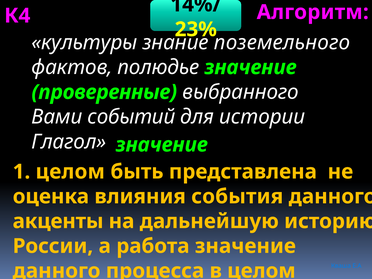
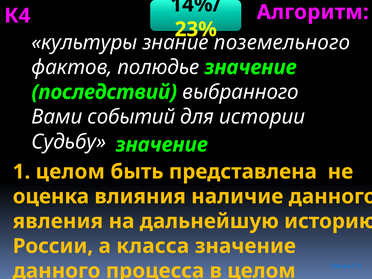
проверенные: проверенные -> последствий (104, 92)
Глагол: Глагол -> Судьбу (69, 142)
события: события -> наличие (237, 197)
акценты: акценты -> явления (58, 221)
работа: работа -> класса (153, 246)
